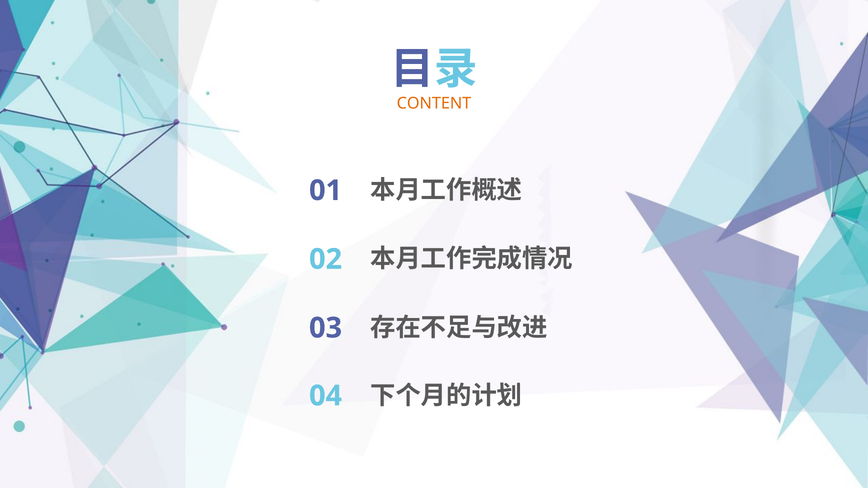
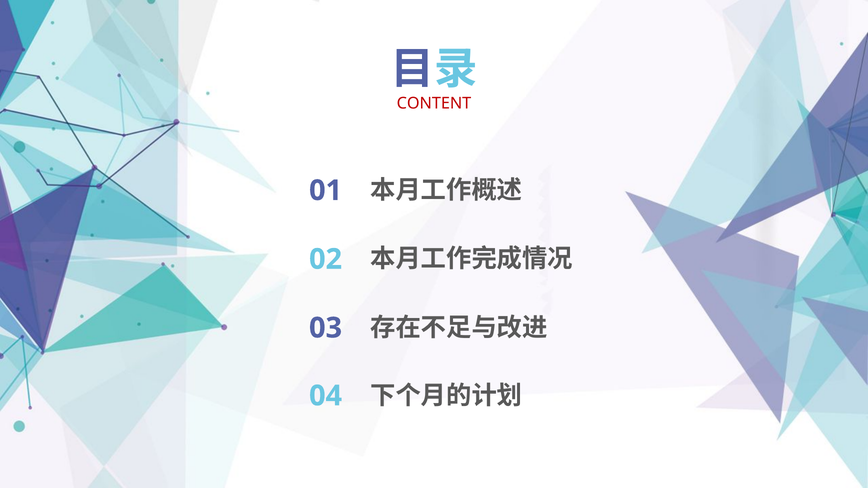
CONTENT colour: orange -> red (434, 103)
